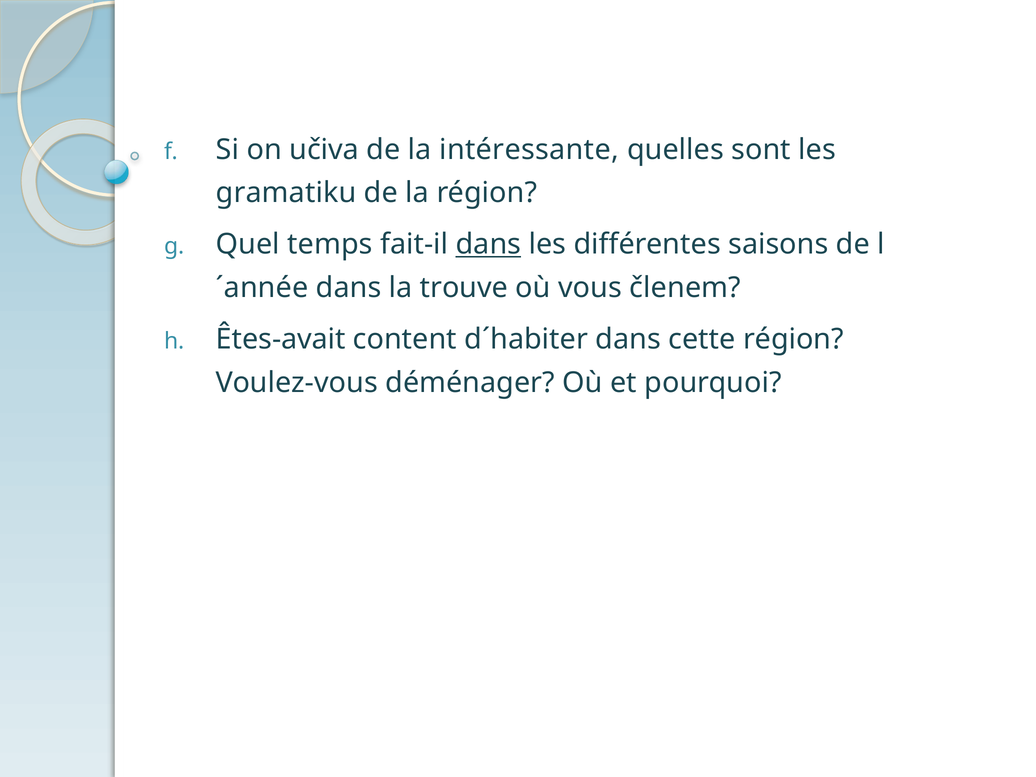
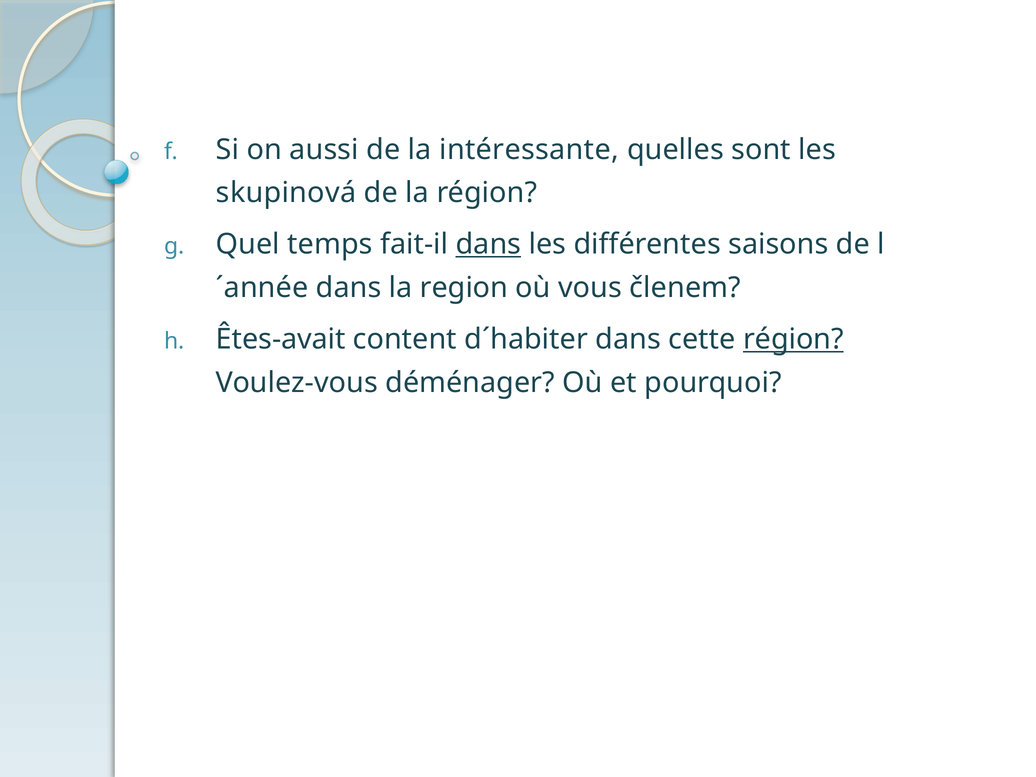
učiva: učiva -> aussi (324, 150)
gramatiku: gramatiku -> skupinová (286, 193)
trouve: trouve -> region (464, 288)
région underline: none -> present (793, 339)
